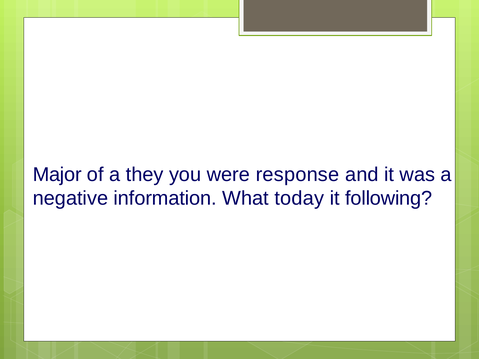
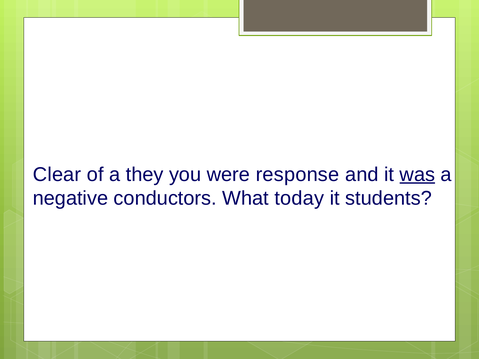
Major: Major -> Clear (57, 175)
was underline: none -> present (417, 175)
information: information -> conductors (165, 199)
following: following -> students (389, 199)
